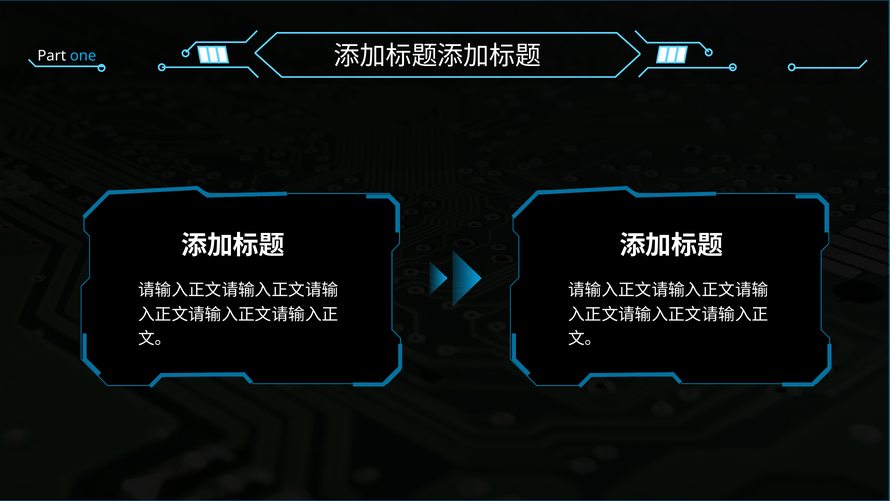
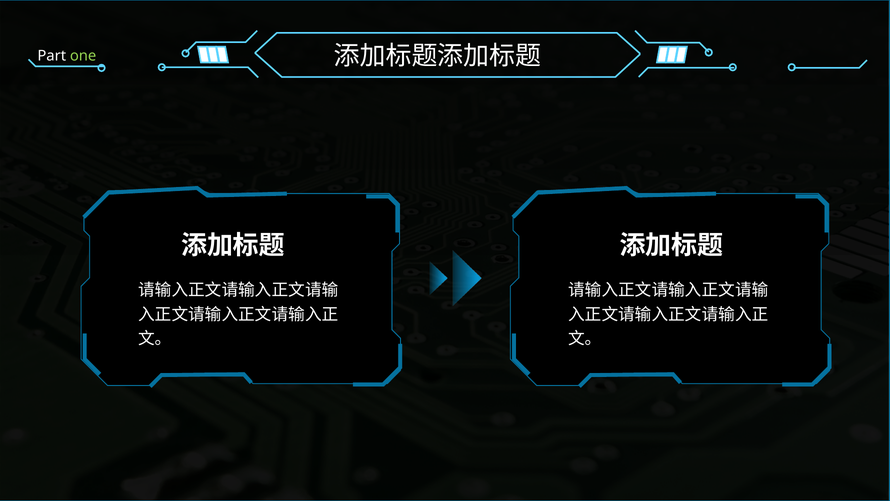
one colour: light blue -> light green (83, 56)
